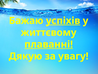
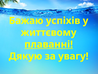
успіхів underline: present -> none (63, 21)
